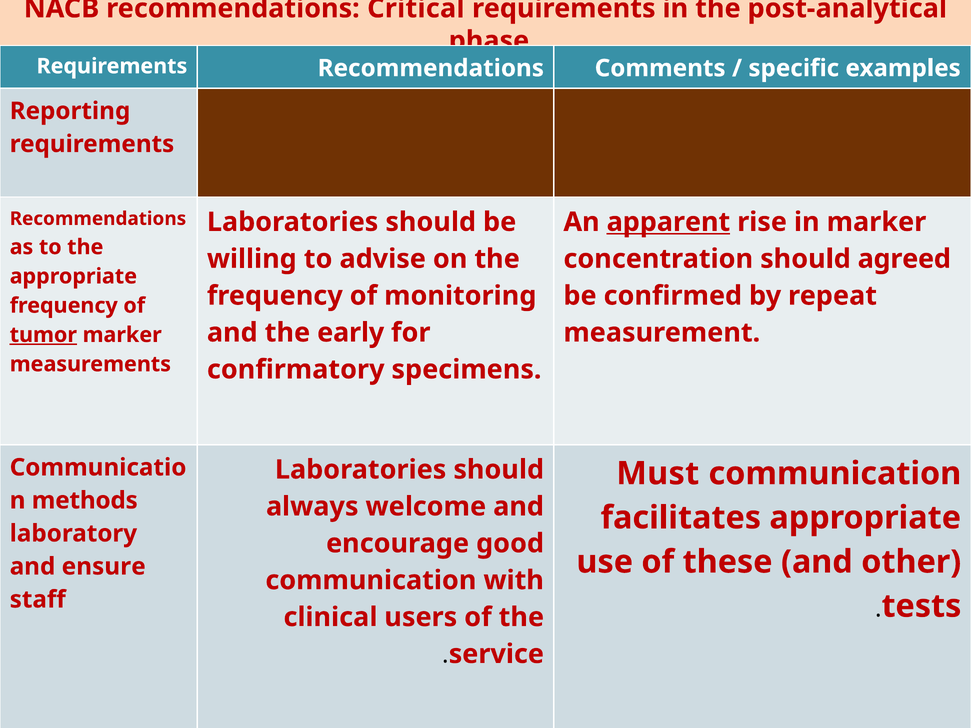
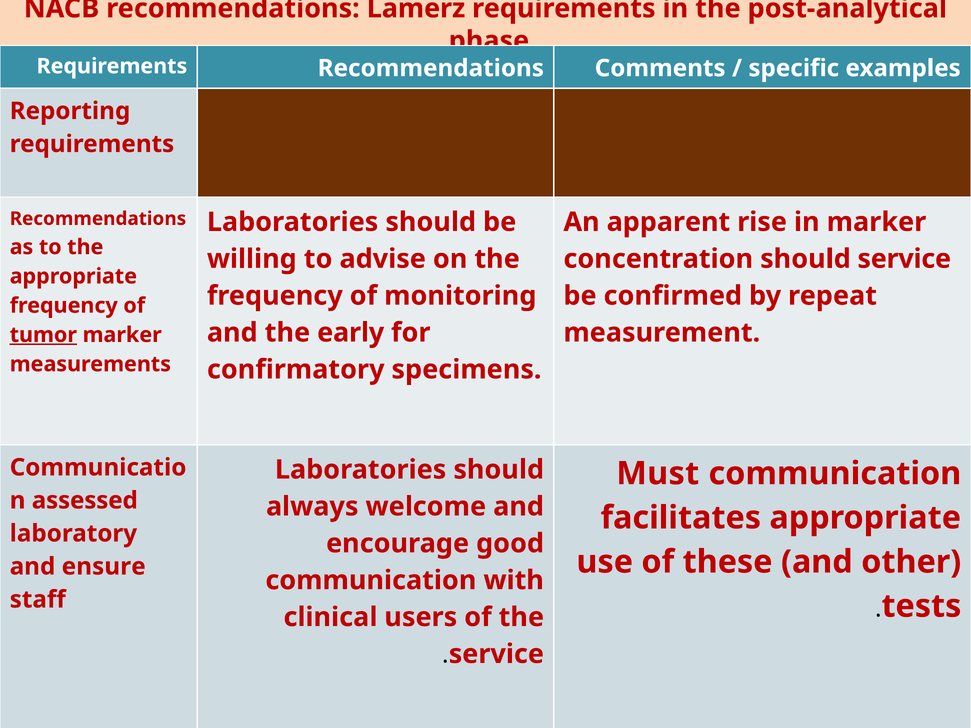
Critical: Critical -> Lamerz (416, 8)
apparent underline: present -> none (668, 222)
should agreed: agreed -> service (904, 259)
methods: methods -> assessed (85, 501)
